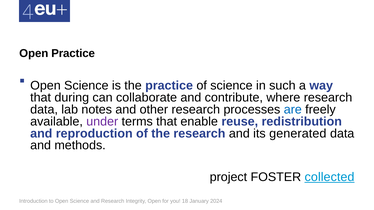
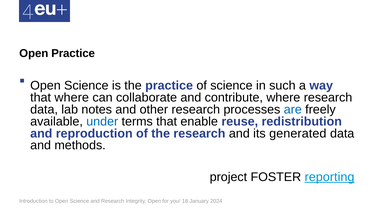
that during: during -> where (72, 98)
under colour: purple -> blue (102, 122)
collected: collected -> reporting (330, 177)
